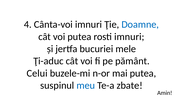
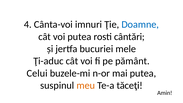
rosti imnuri: imnuri -> cântări (129, 37)
meu colour: blue -> orange (86, 85)
zbate: zbate -> tăceţi (130, 85)
